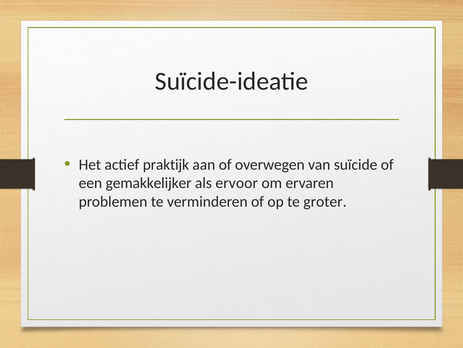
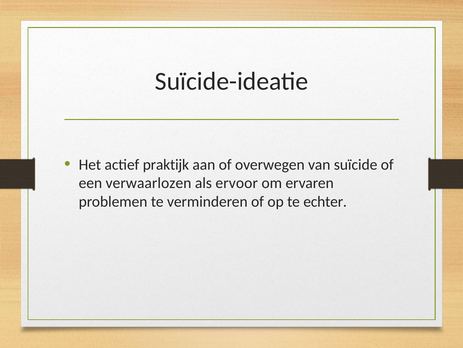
gemakkelijker: gemakkelijker -> verwaarlozen (148, 183)
groter: groter -> echter (325, 201)
